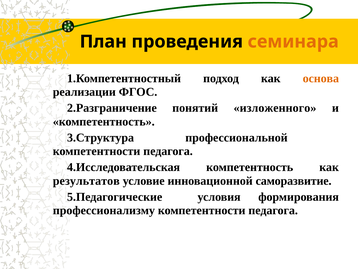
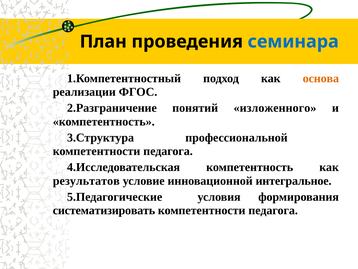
семинара colour: orange -> blue (293, 42)
саморазвитие: саморазвитие -> интегральное (294, 181)
профессионализму: профессионализму -> систематизировать (104, 210)
